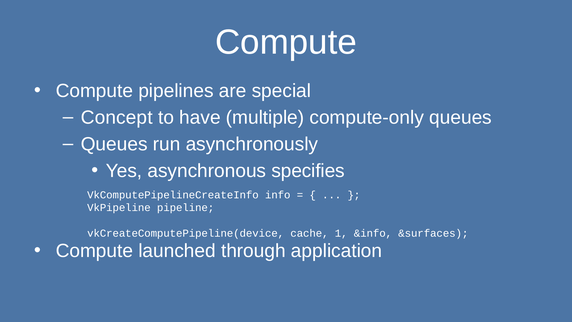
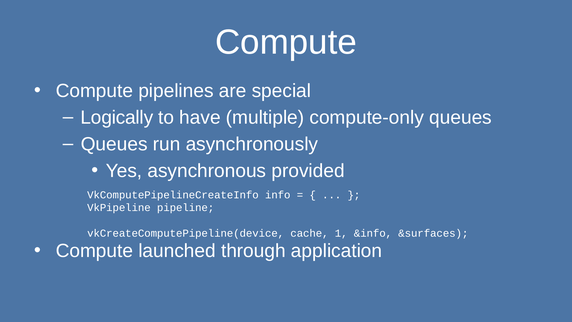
Concept: Concept -> Logically (117, 117)
specifies: specifies -> provided (308, 171)
